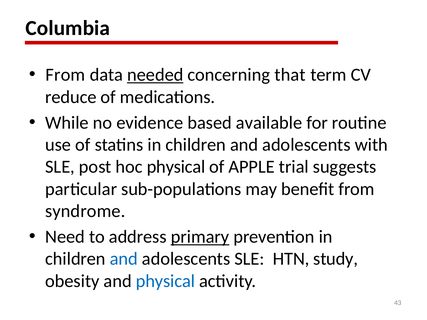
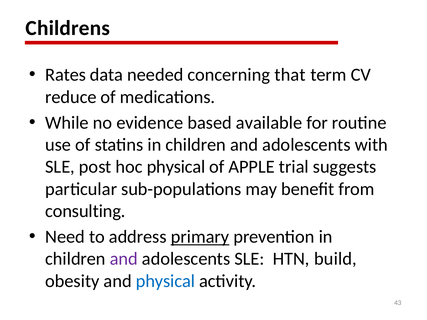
Columbia: Columbia -> Childrens (68, 28)
From: From -> Rates (66, 75)
needed underline: present -> none (155, 75)
syndrome: syndrome -> consulting (85, 211)
and colour: blue -> purple (124, 259)
study: study -> build (335, 259)
